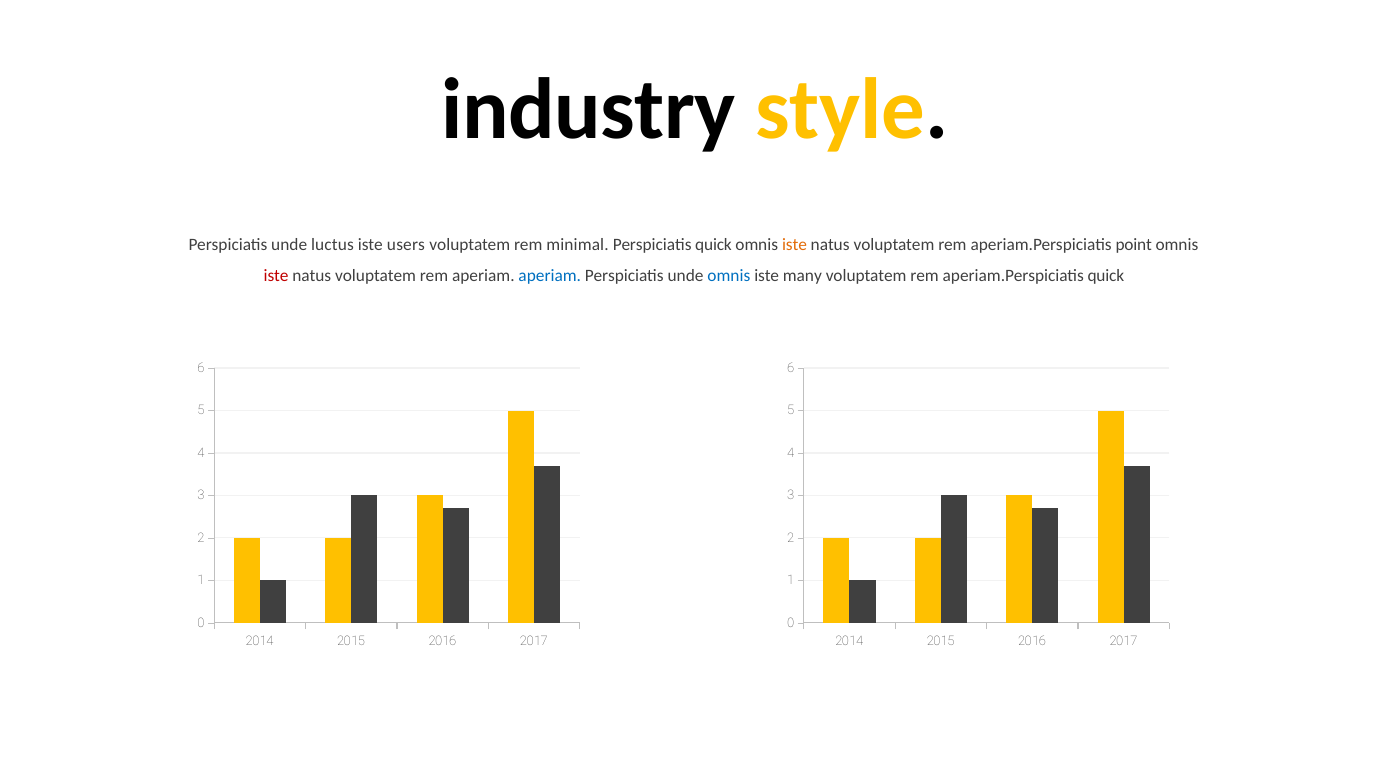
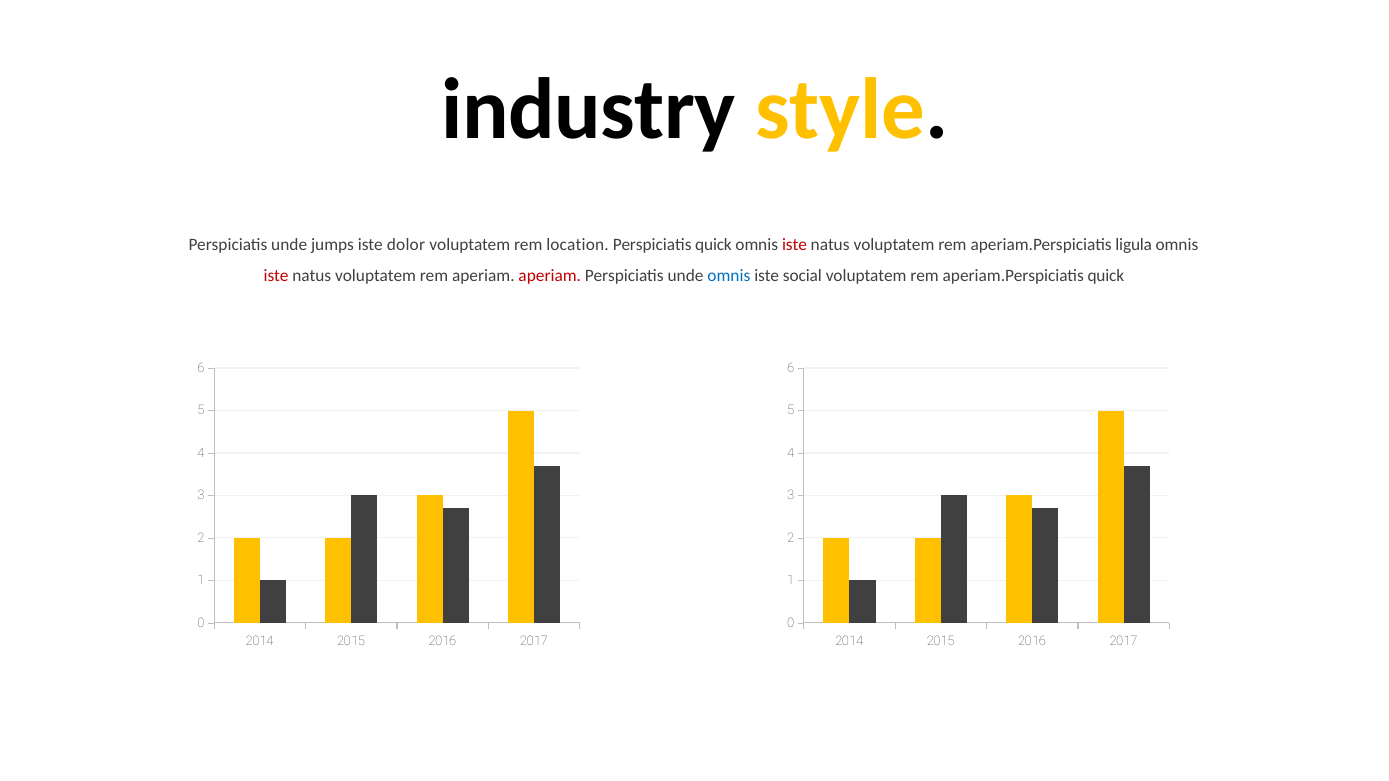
luctus: luctus -> jumps (333, 245)
users: users -> dolor (406, 245)
minimal: minimal -> location (578, 245)
iste colour: orange -> red (795, 245)
point: point -> ligula (1134, 245)
aperiam colour: blue -> red (550, 276)
many: many -> social (802, 276)
